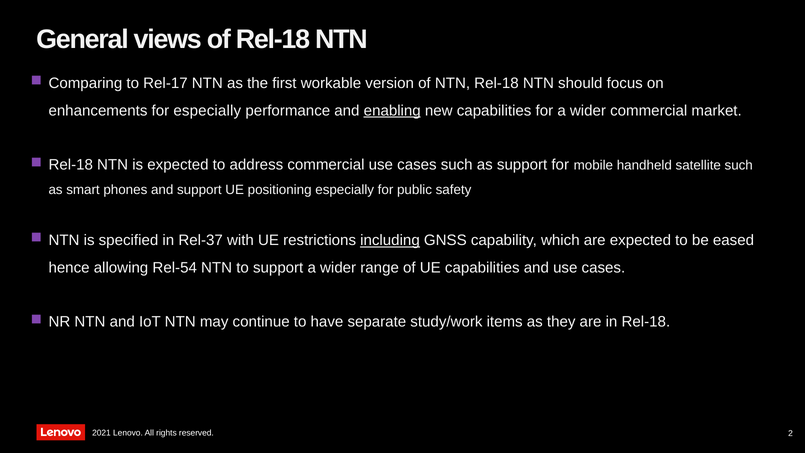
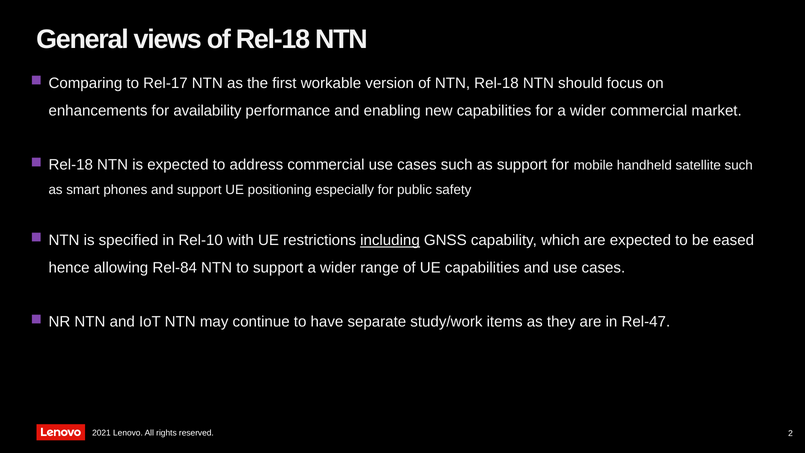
for especially: especially -> availability (207, 111)
enabling underline: present -> none (392, 111)
Rel-37: Rel-37 -> Rel-10 (201, 240)
Rel-54: Rel-54 -> Rel-84 (175, 268)
in Rel-18: Rel-18 -> Rel-47 (646, 322)
